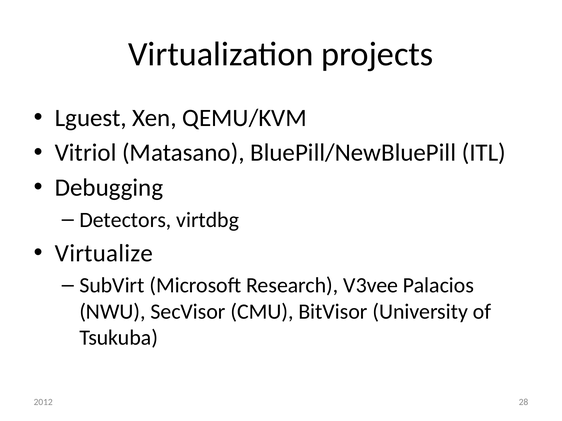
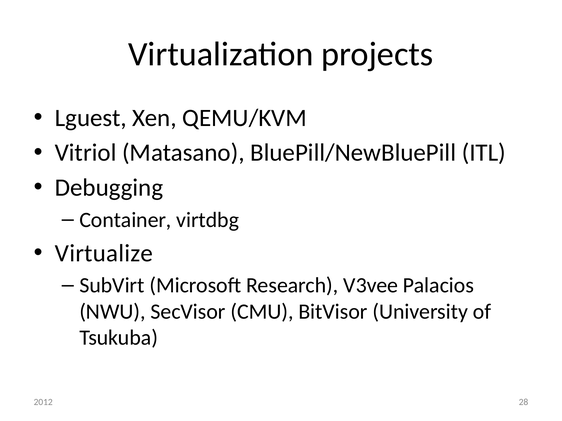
Detectors: Detectors -> Container (125, 220)
